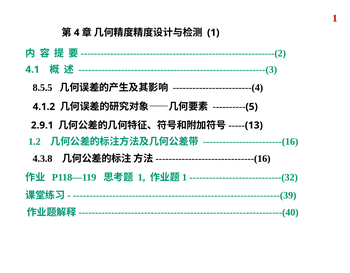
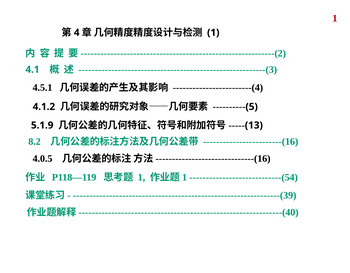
8.5.5: 8.5.5 -> 4.5.1 (43, 88)
2.9.1: 2.9.1 -> 5.1.9 (42, 125)
1.2: 1.2 -> 8.2 (34, 141)
4.3.8: 4.3.8 -> 4.0.5 (43, 159)
----------------------------(32: ----------------------------(32 -> ----------------------------(54 (244, 177)
